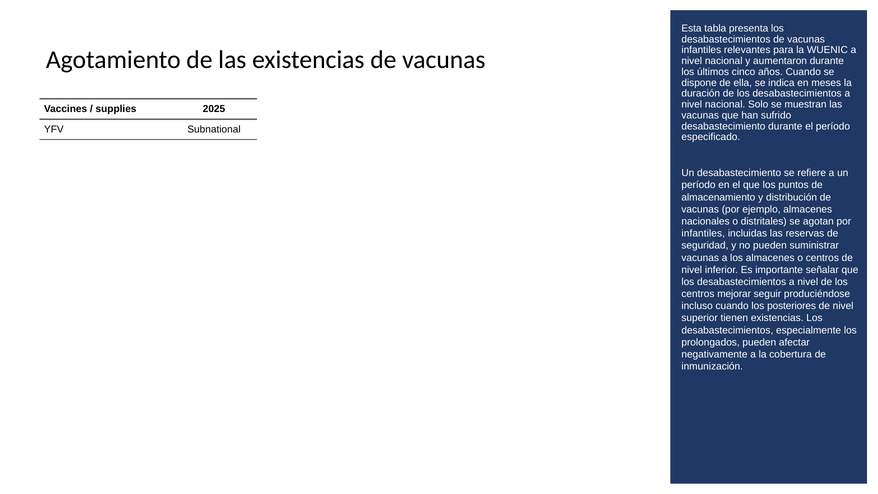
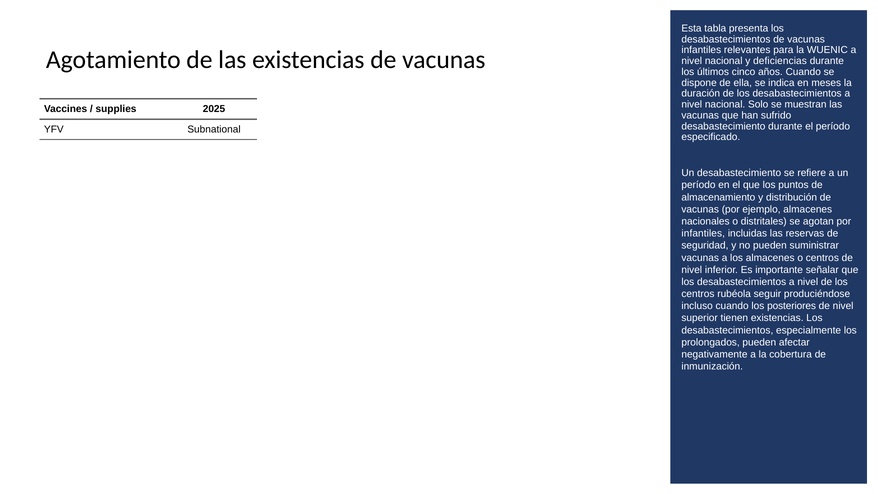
aumentaron: aumentaron -> deficiencias (780, 61)
mejorar: mejorar -> rubéola (734, 294)
